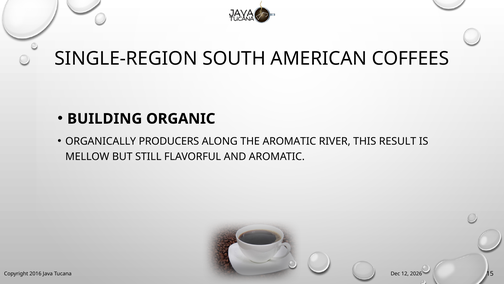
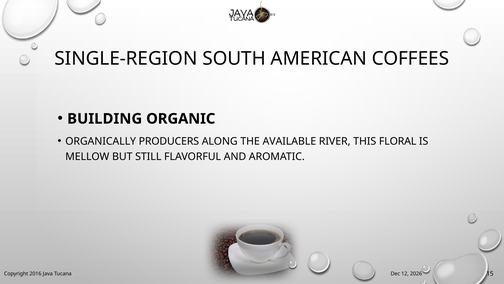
THE AROMATIC: AROMATIC -> AVAILABLE (289, 141)
RESULT: RESULT -> FLORAL (398, 141)
